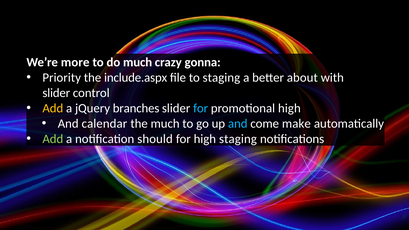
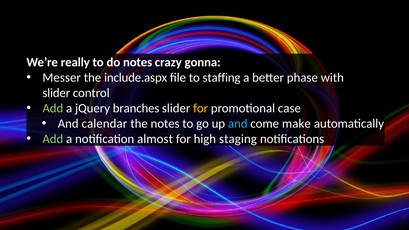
more: more -> really (75, 62)
do much: much -> notes (138, 62)
Priority: Priority -> Messer (62, 78)
to staging: staging -> staffing (222, 78)
about: about -> phase (302, 78)
Add colour: yellow -> light green (53, 108)
for colour: light blue -> yellow (201, 108)
promotional high: high -> case (289, 108)
the much: much -> notes (165, 124)
should: should -> almost (155, 139)
